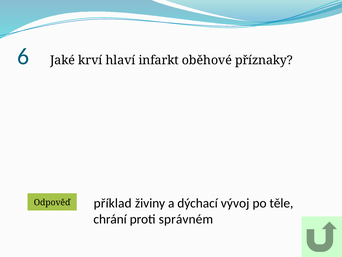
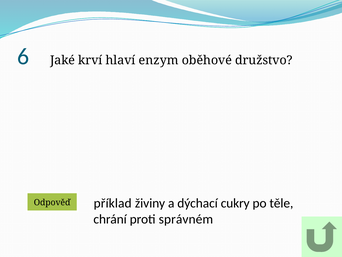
infarkt: infarkt -> enzym (159, 60)
příznaky: příznaky -> družstvo (264, 60)
vývoj: vývoj -> cukry (235, 203)
